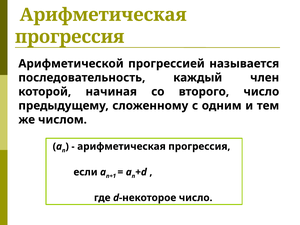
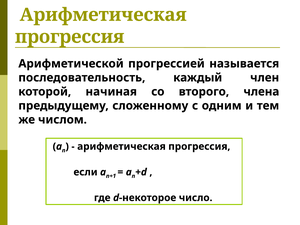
второго число: число -> члена (261, 92)
